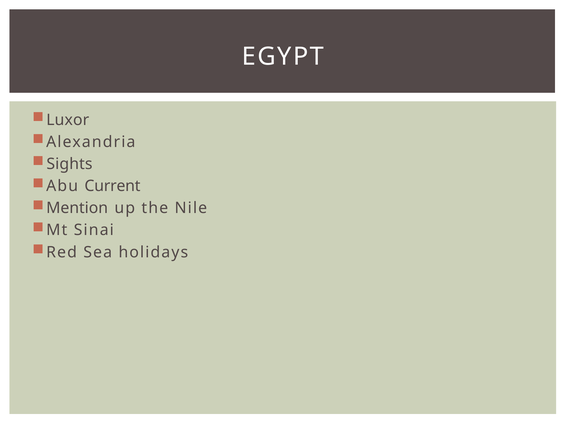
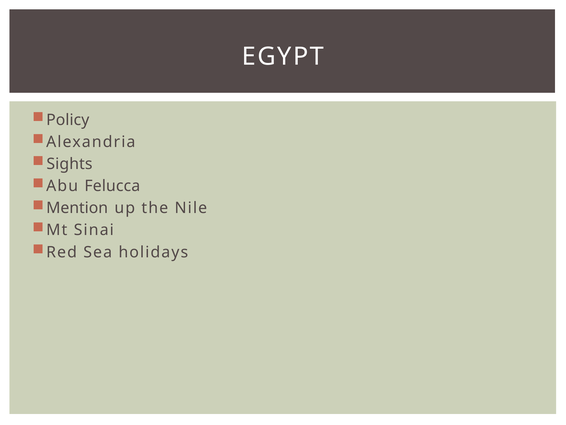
Luxor: Luxor -> Policy (68, 120)
Current: Current -> Felucca (112, 186)
